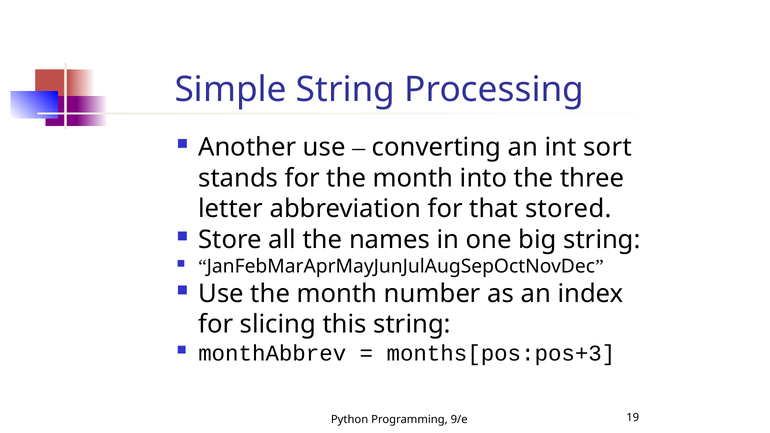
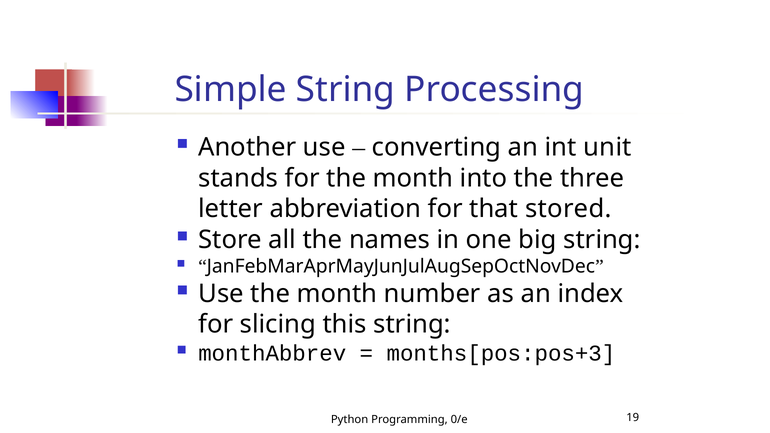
sort: sort -> unit (608, 147)
9/e: 9/e -> 0/e (459, 419)
